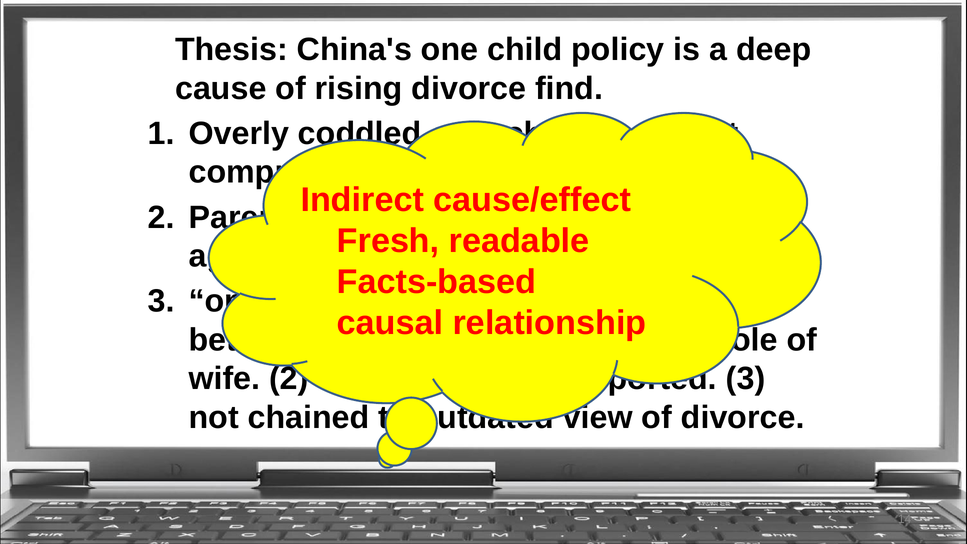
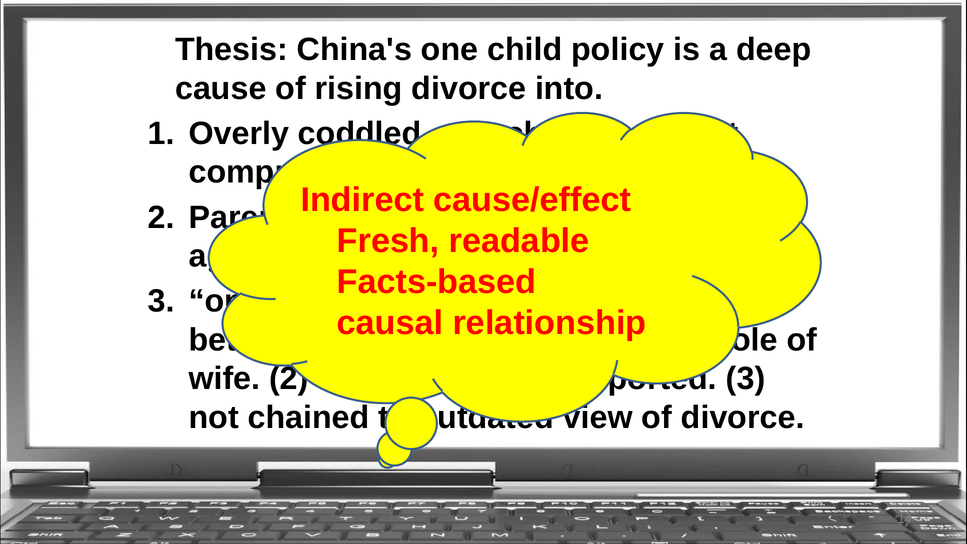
find: find -> into (569, 88)
